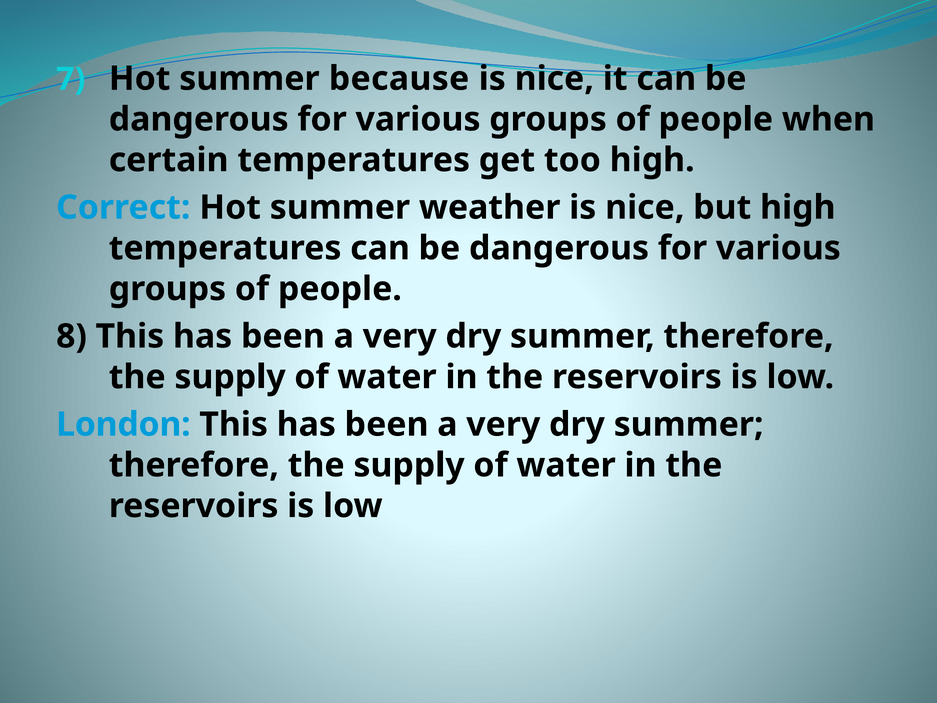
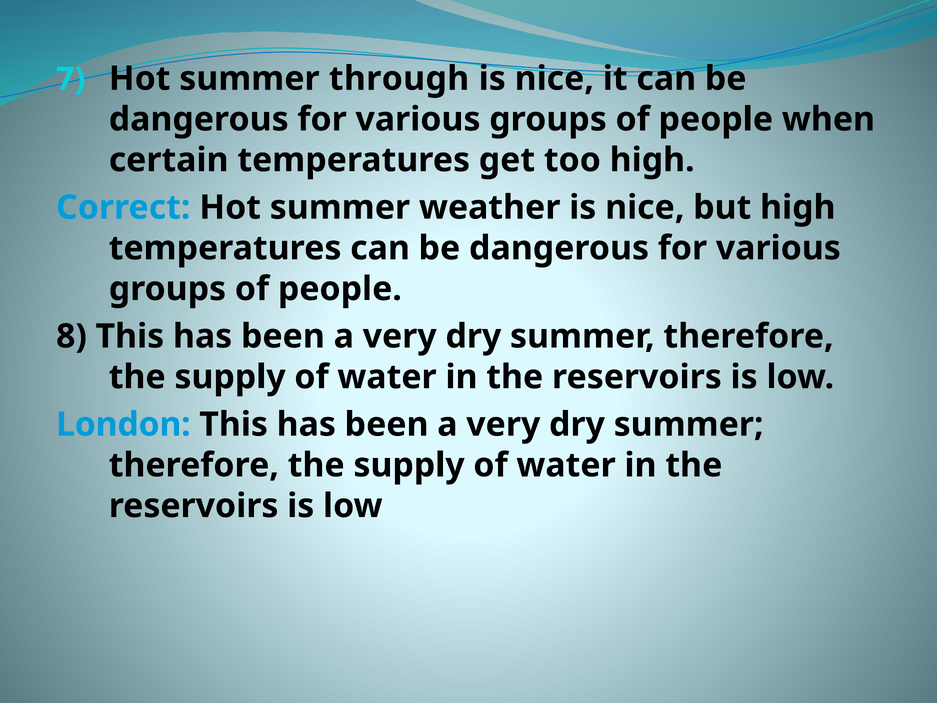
because: because -> through (399, 79)
